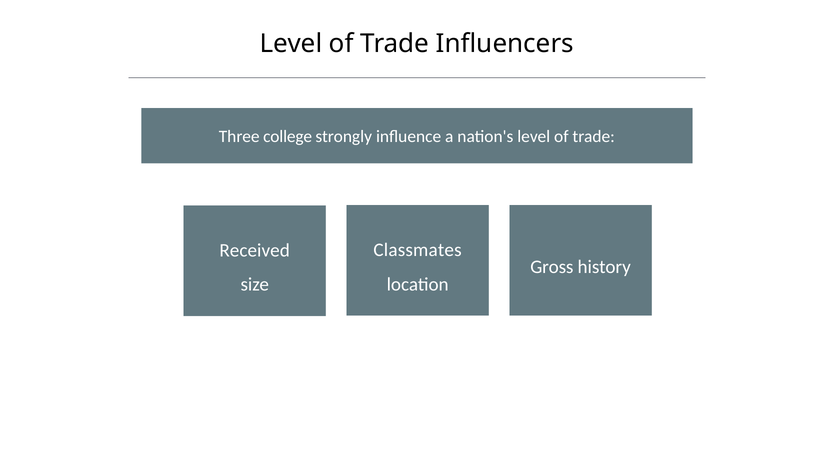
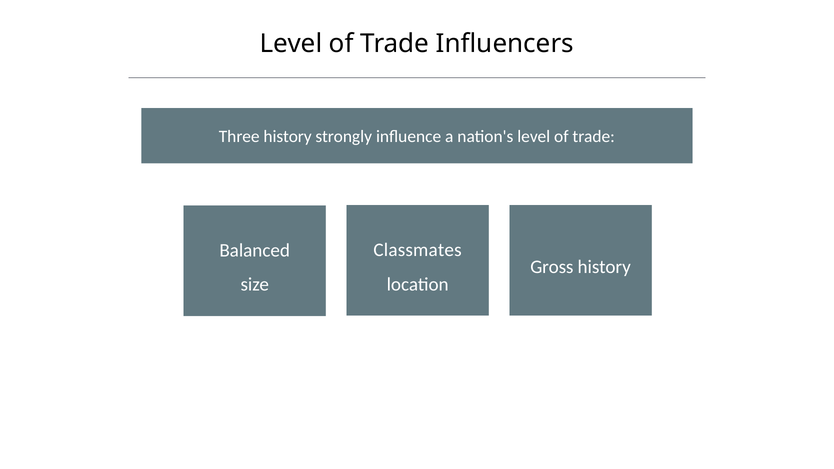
Three college: college -> history (288, 137)
Received: Received -> Balanced (255, 250)
